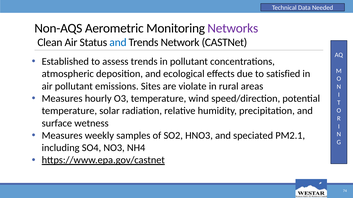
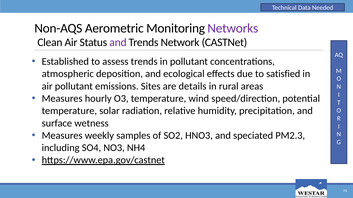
and colour: blue -> purple (118, 43)
violate: violate -> details (193, 86)
PM2.1: PM2.1 -> PM2.3 (290, 136)
